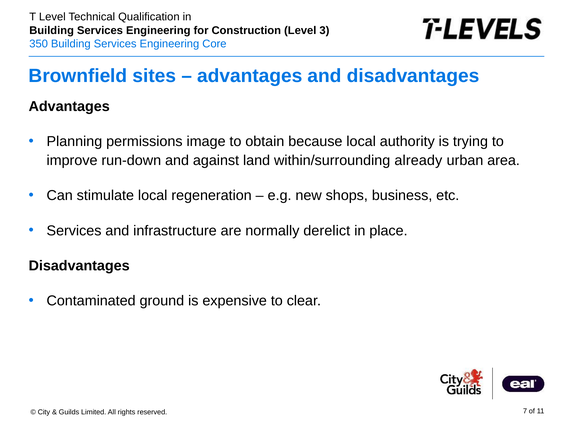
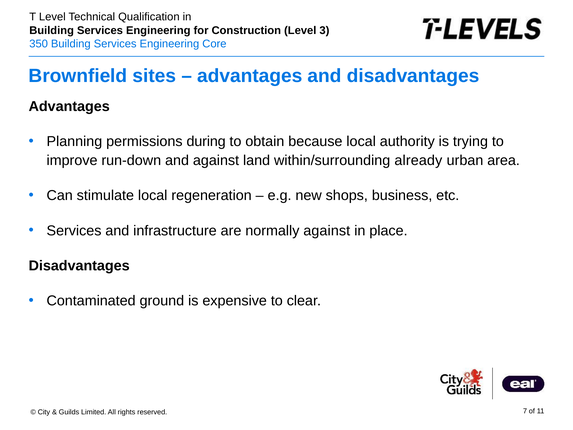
image: image -> during (206, 141)
normally derelict: derelict -> against (327, 230)
